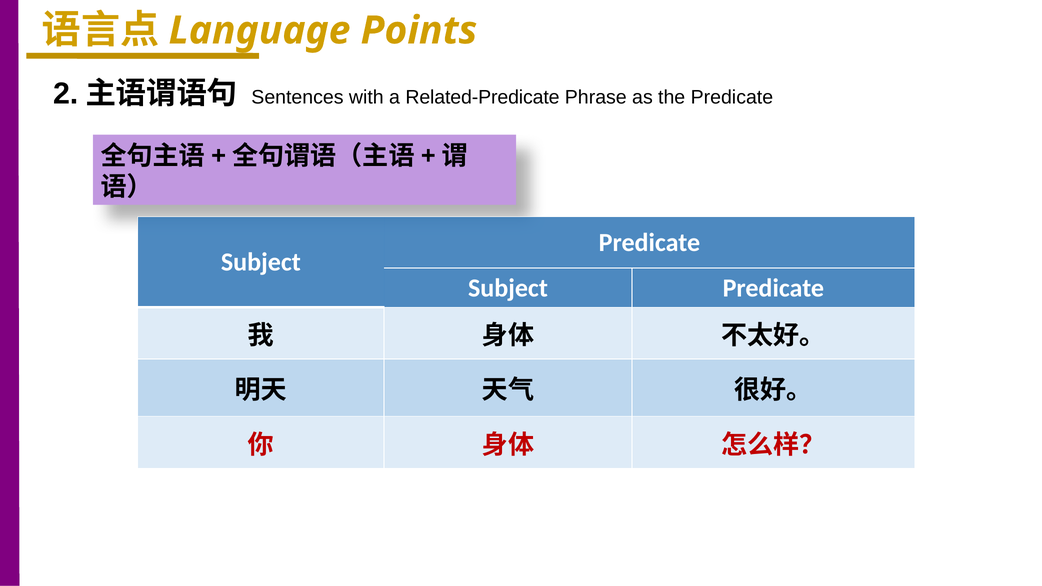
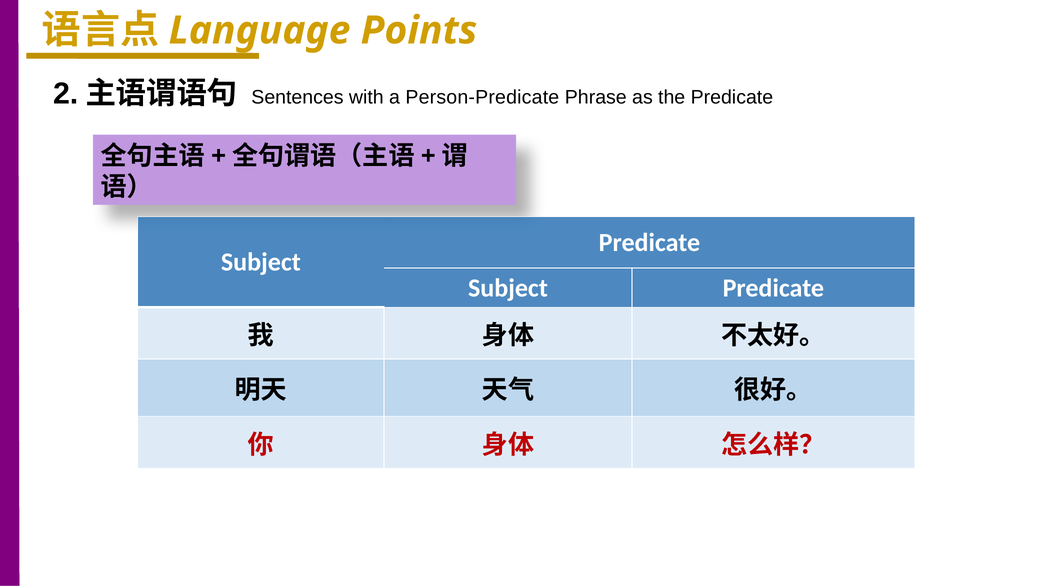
Related-Predicate: Related-Predicate -> Person-Predicate (482, 97)
